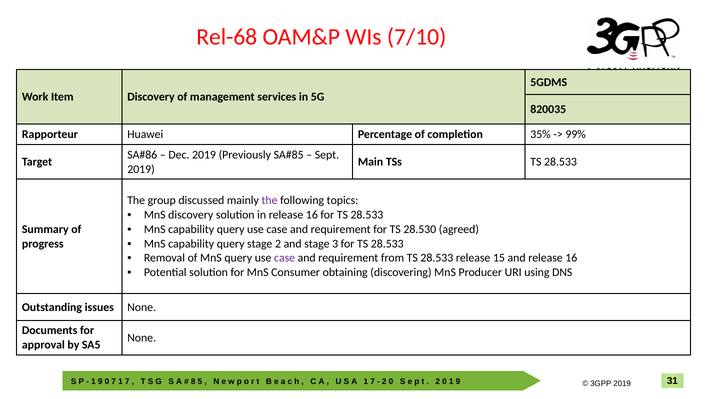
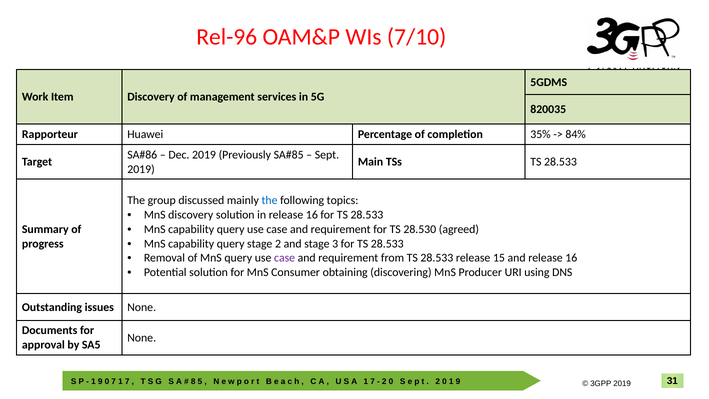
Rel-68: Rel-68 -> Rel-96 (227, 37)
99%: 99% -> 84% (576, 134)
the colour: purple -> blue (270, 200)
